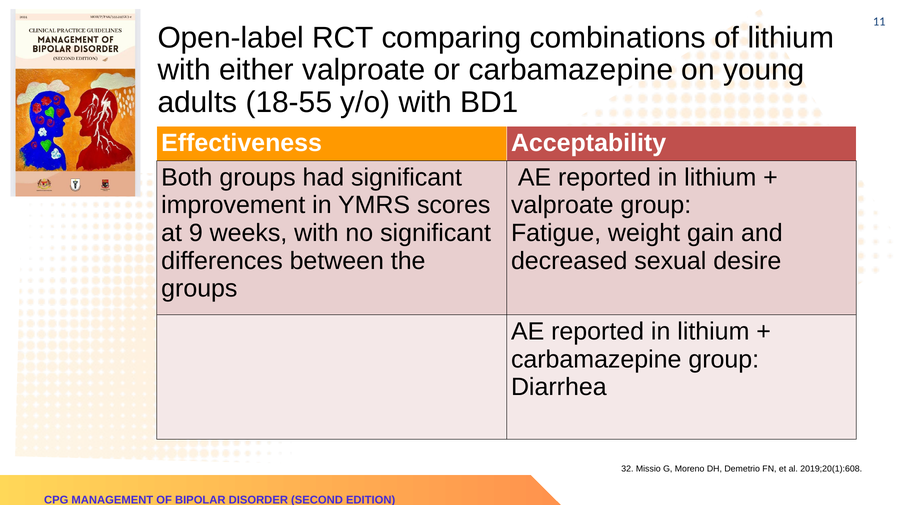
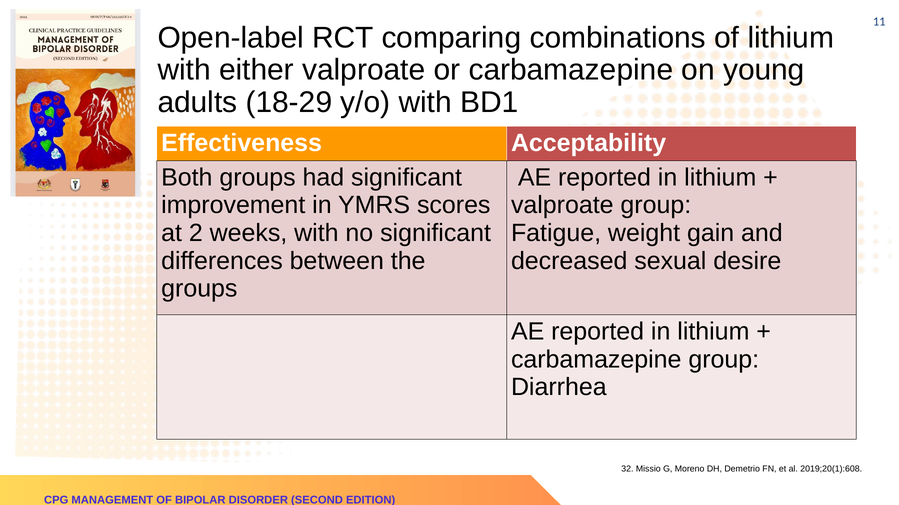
18-55: 18-55 -> 18-29 (289, 102)
9: 9 -> 2 (196, 233)
